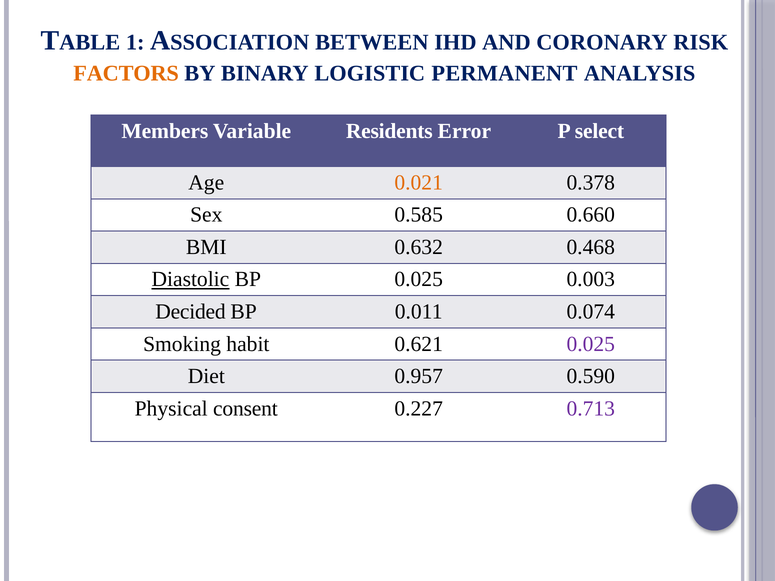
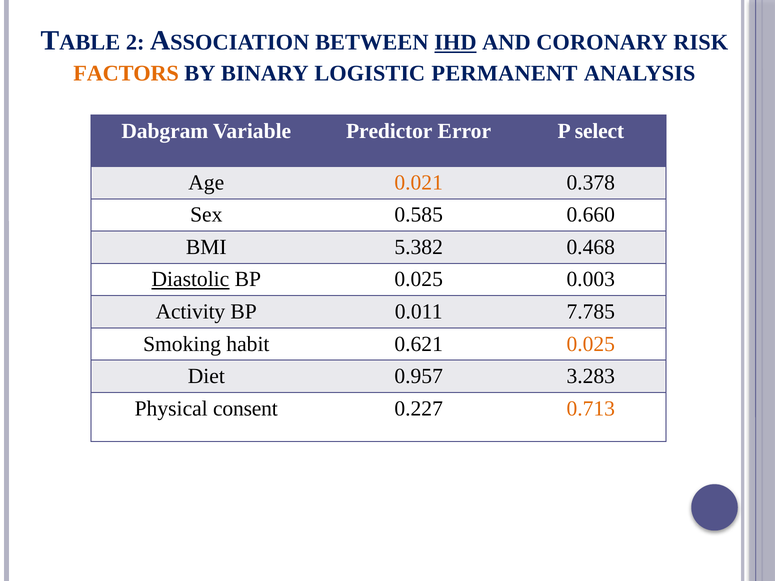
1: 1 -> 2 (135, 43)
IHD underline: none -> present (455, 43)
Members: Members -> Dabgram (165, 131)
Residents: Residents -> Predictor (389, 131)
0.632: 0.632 -> 5.382 (419, 247)
Decided: Decided -> Activity (190, 312)
0.074: 0.074 -> 7.785 (591, 312)
0.025 colour: purple -> orange (591, 344)
0.590: 0.590 -> 3.283 (591, 376)
0.713 colour: purple -> orange (591, 409)
